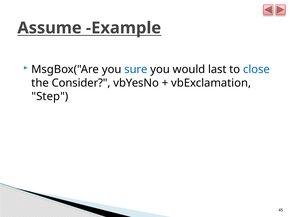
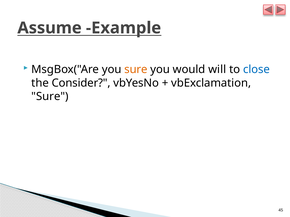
sure colour: blue -> orange (136, 70)
last: last -> will (217, 70)
Step: Step -> Sure (50, 97)
